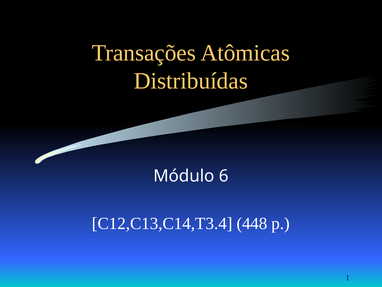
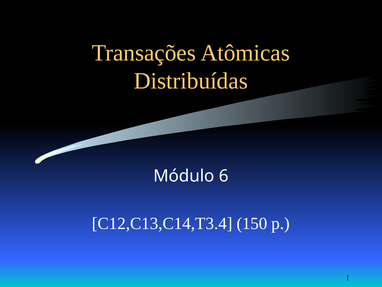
448: 448 -> 150 (252, 223)
